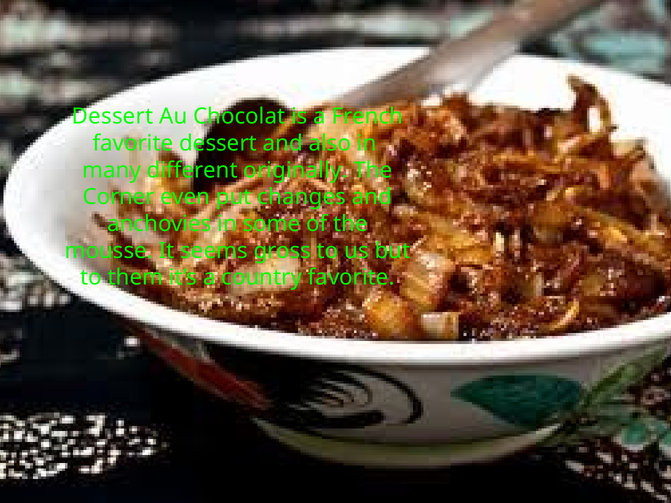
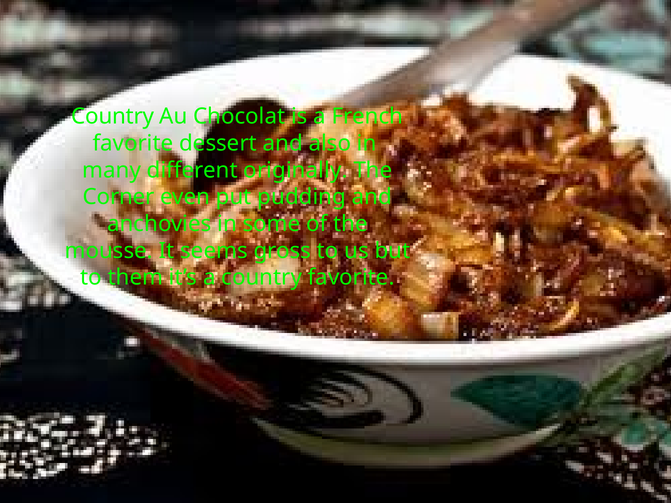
Dessert: Dessert -> Country (113, 117)
changes: changes -> pudding (302, 197)
